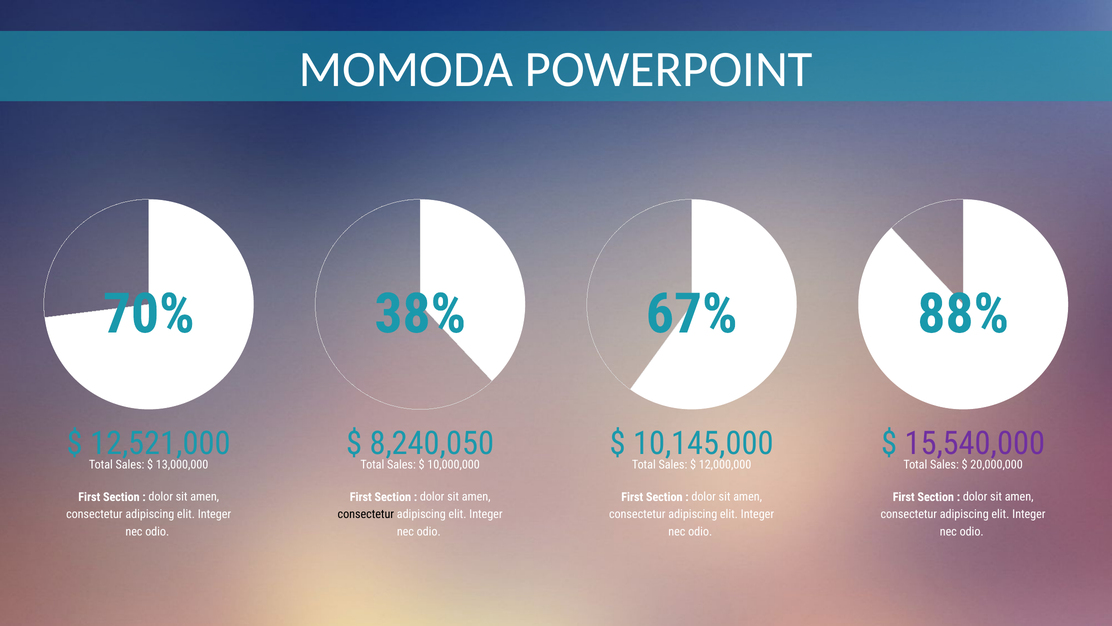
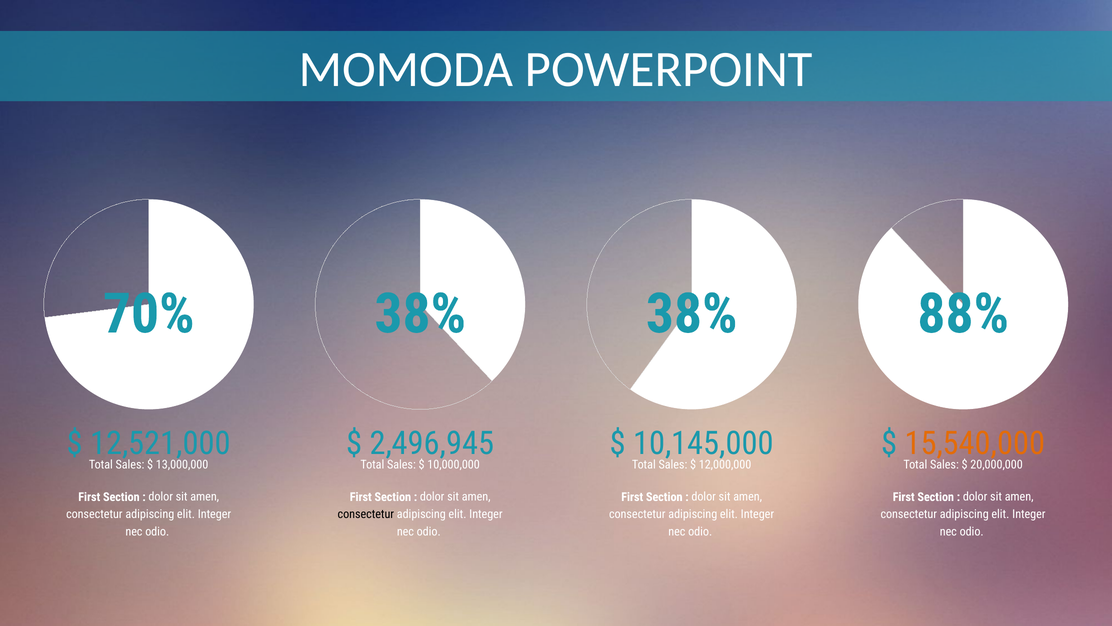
67%: 67% -> 38% (692, 314)
8,240,050: 8,240,050 -> 2,496,945 (432, 443)
15,540,000 colour: purple -> orange (975, 443)
